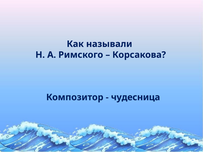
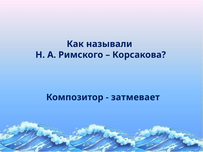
чудесница: чудесница -> затмевает (135, 97)
